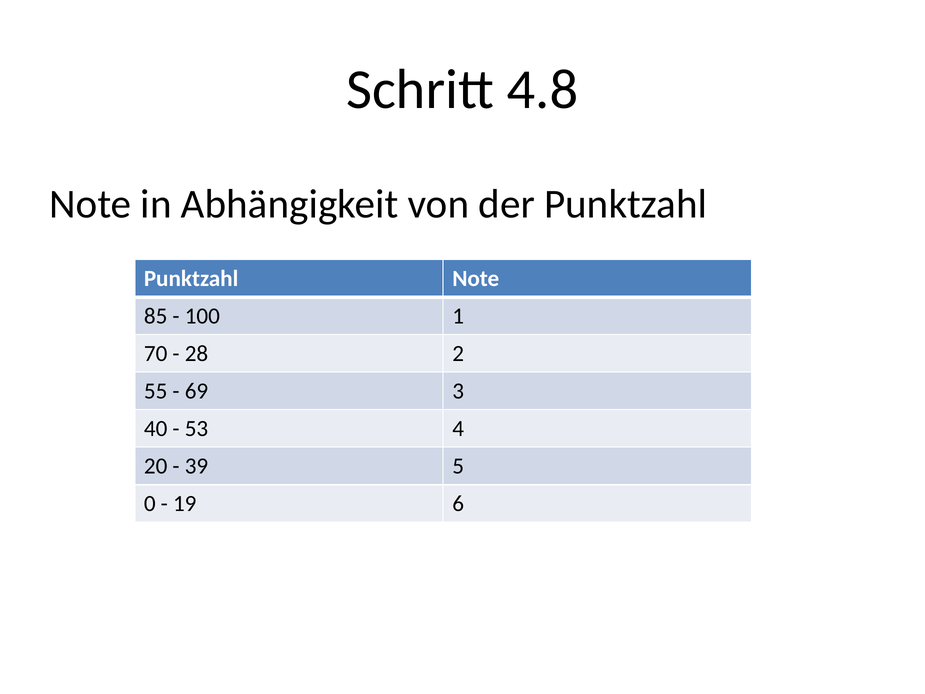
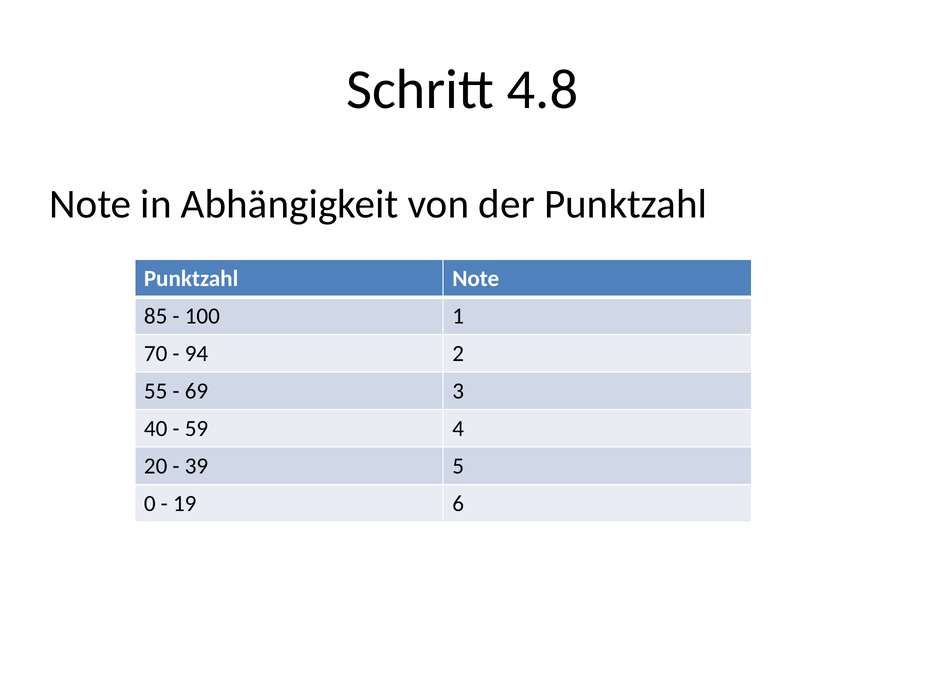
28: 28 -> 94 (196, 354)
53: 53 -> 59 (196, 429)
